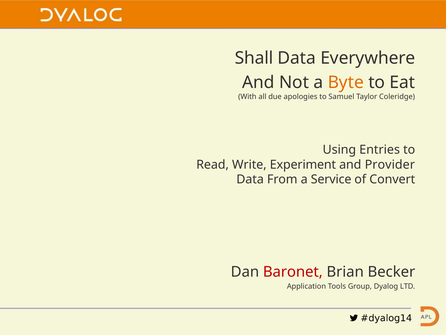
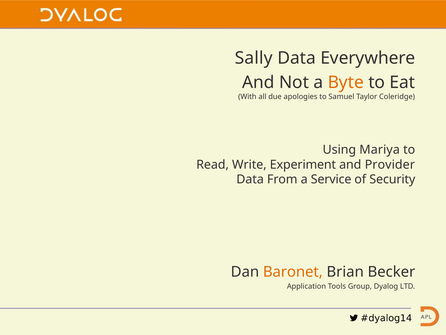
Shall: Shall -> Sally (254, 58)
Entries: Entries -> Mariya (380, 150)
Convert: Convert -> Security (392, 179)
Baronet colour: red -> orange (293, 272)
